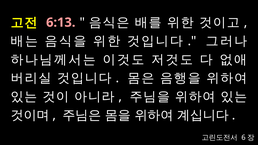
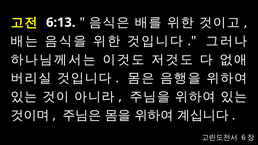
6:13 colour: pink -> white (61, 22)
